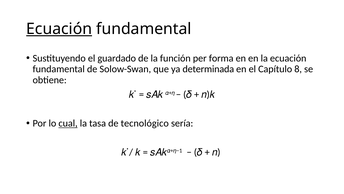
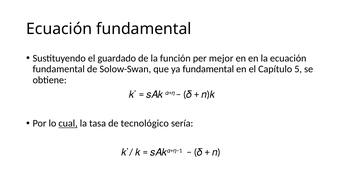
Ecuación underline: present -> none (59, 29)
forma: forma -> mejor (221, 58)
ya determinada: determinada -> fundamental (208, 69)
8: 8 -> 5 (298, 69)
